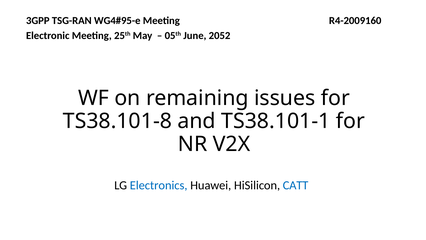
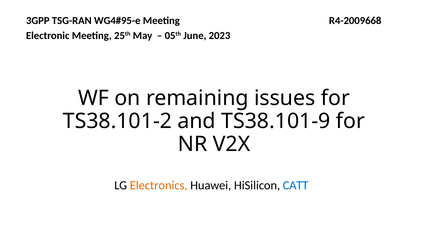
R4-2009160: R4-2009160 -> R4-2009668 (355, 21)
2052: 2052 -> 2023 (220, 36)
TS38.101-8: TS38.101-8 -> TS38.101-2 (117, 121)
TS38.101-1: TS38.101-1 -> TS38.101-9 (276, 121)
Electronics colour: blue -> orange (159, 185)
